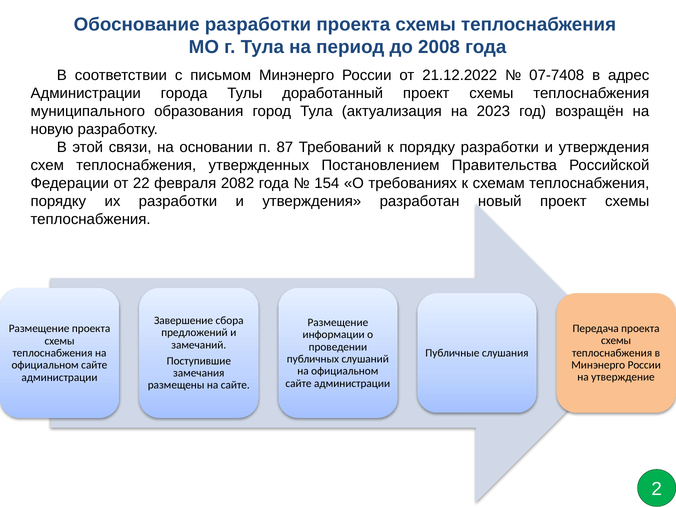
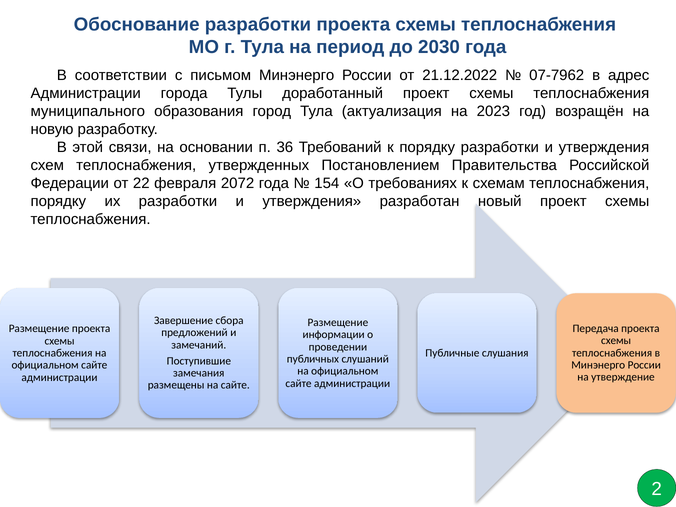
2008: 2008 -> 2030 (439, 47)
07-7408: 07-7408 -> 07-7962 (557, 75)
87: 87 -> 36 (285, 147)
2082: 2082 -> 2072 (238, 183)
